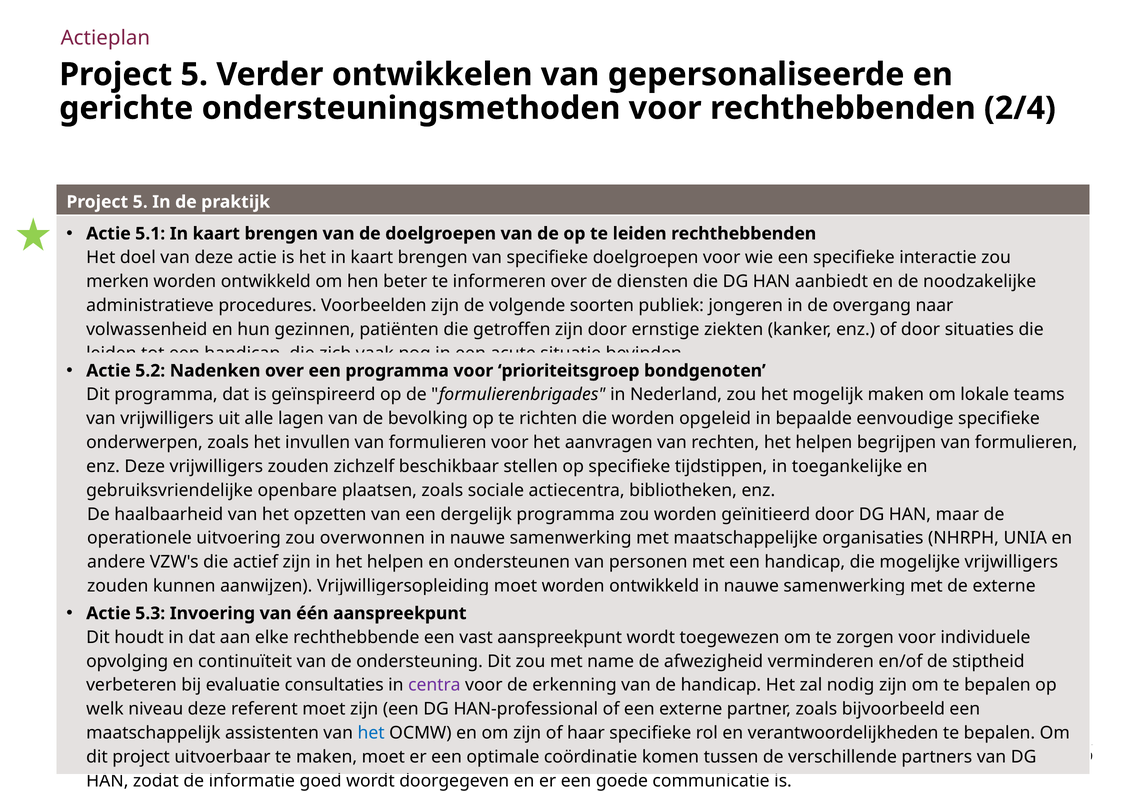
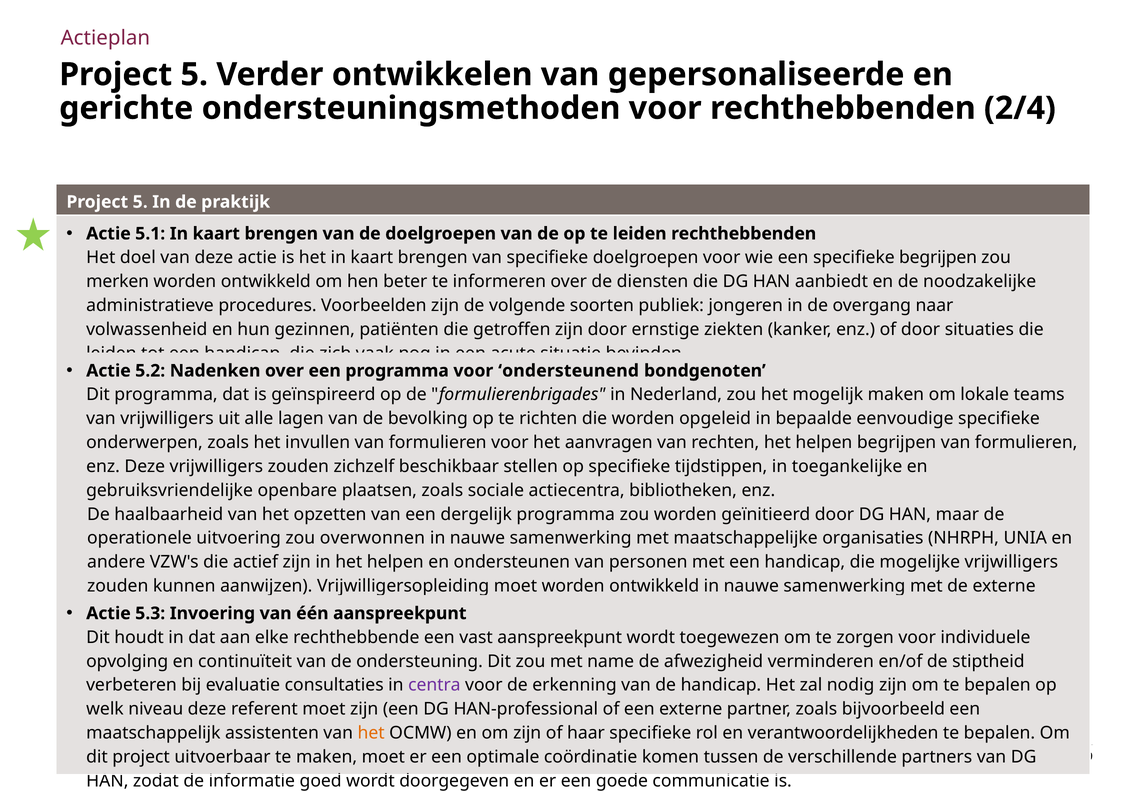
specifieke interactie: interactie -> begrijpen (938, 258)
prioriteitsgroep: prioriteitsgroep -> ondersteunend (569, 371)
het colour: blue -> orange (371, 733)
